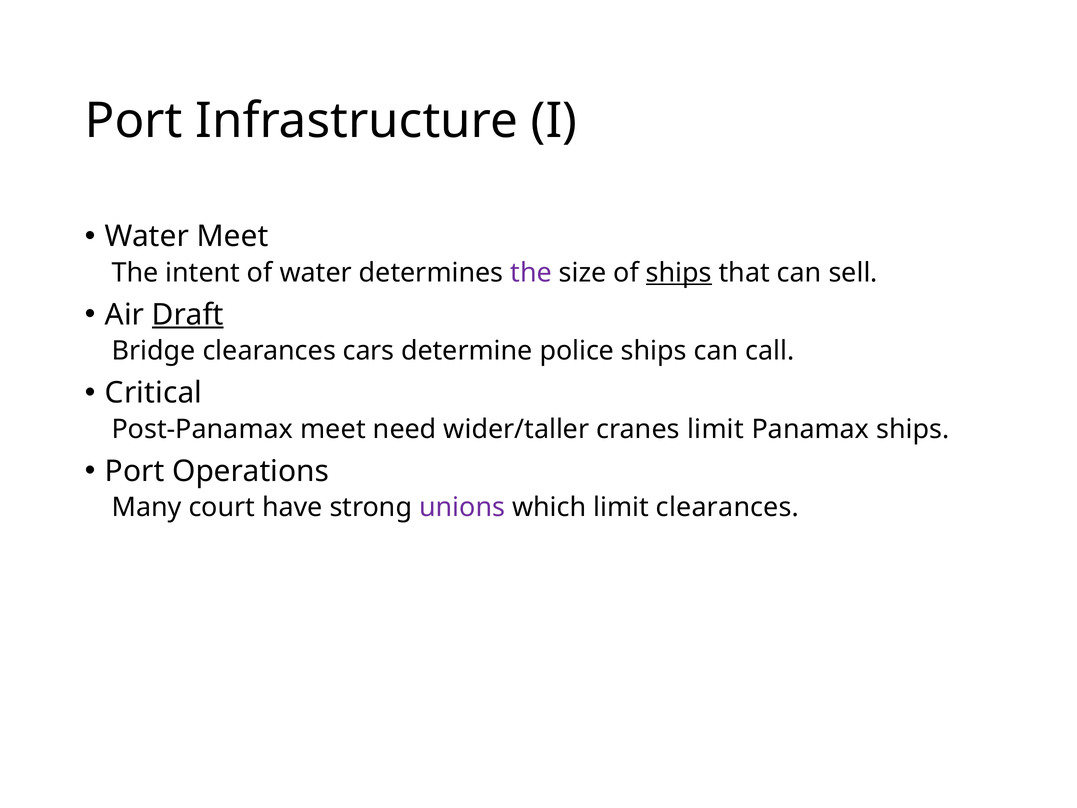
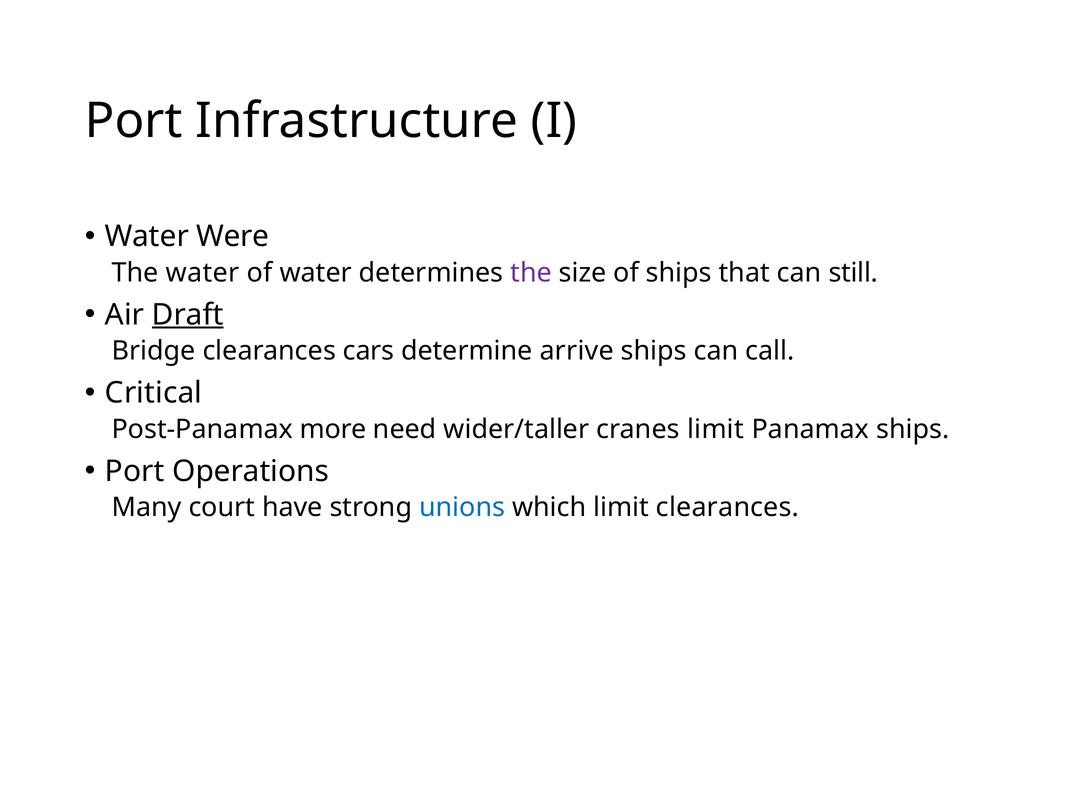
Water Meet: Meet -> Were (233, 236)
The intent: intent -> water (203, 273)
ships underline: present -> none (679, 273)
sell: sell -> still (853, 273)
police: police -> arrive (577, 351)
Post-Panamax meet: meet -> more (333, 429)
unions colour: purple -> blue (462, 507)
